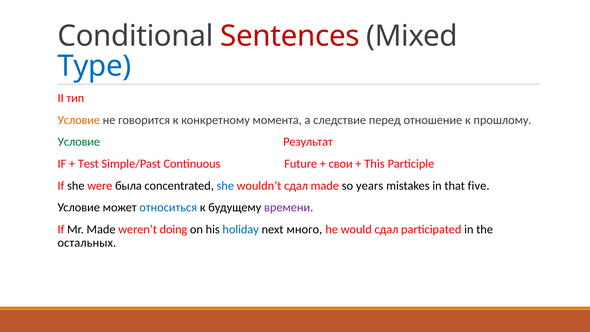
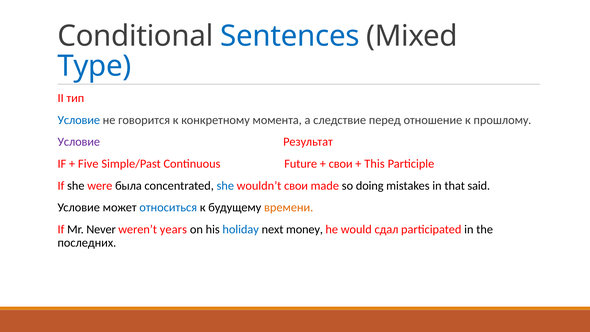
Sentences colour: red -> blue (290, 36)
Условие colour: orange -> blue (79, 120)
Условие colour: green -> purple (79, 142)
Test: Test -> Five (88, 164)
wouldn’t сдал: сдал -> свои (296, 186)
years: years -> doing (370, 186)
five: five -> said (479, 186)
времени colour: purple -> orange (289, 208)
Mr Made: Made -> Never (101, 229)
doing: doing -> years (173, 229)
много: много -> money (305, 229)
остальных: остальных -> последних (87, 243)
